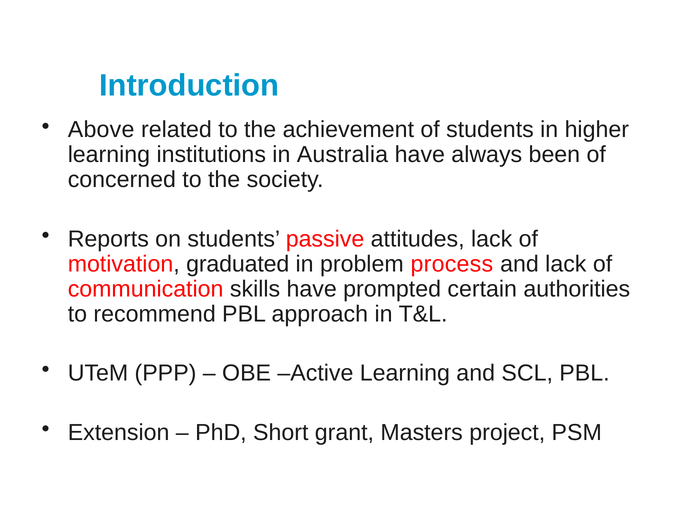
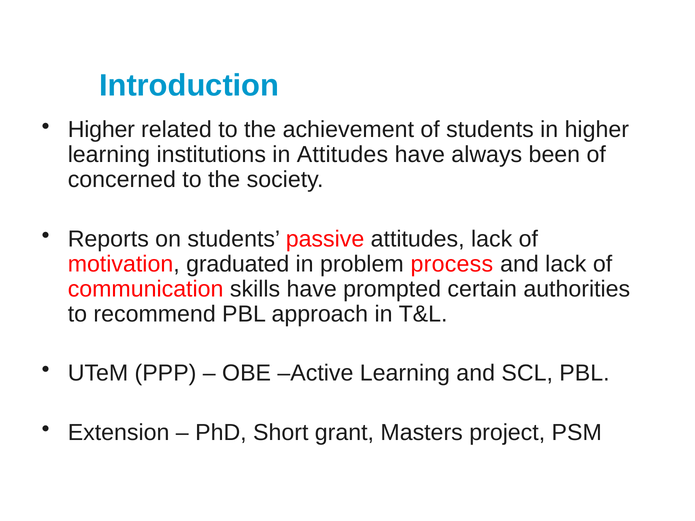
Above: Above -> Higher (101, 130)
in Australia: Australia -> Attitudes (342, 155)
